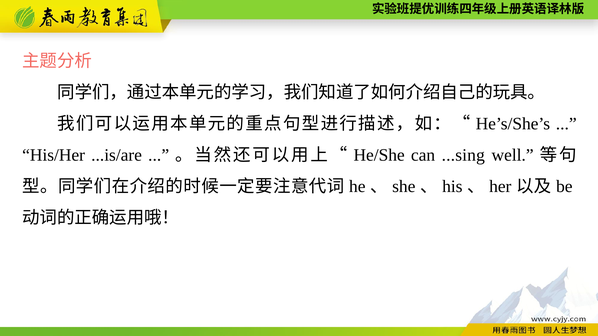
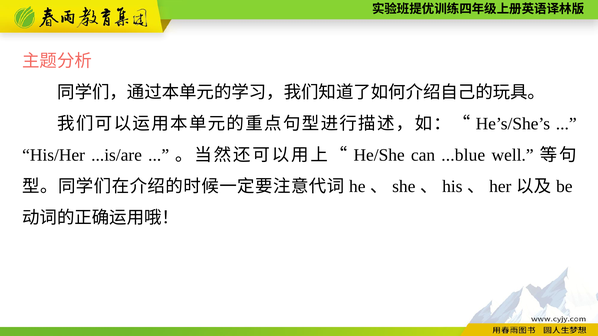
...sing: ...sing -> ...blue (463, 155)
